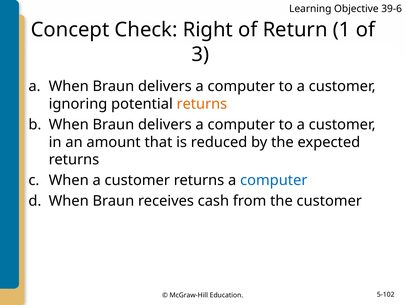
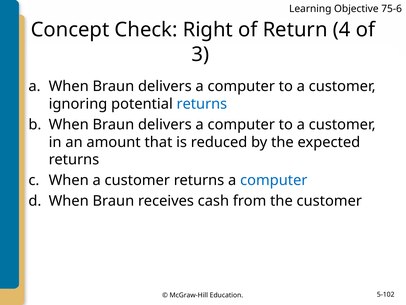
39-6: 39-6 -> 75-6 (392, 9)
1: 1 -> 4 (342, 30)
returns colour: orange -> blue (202, 104)
